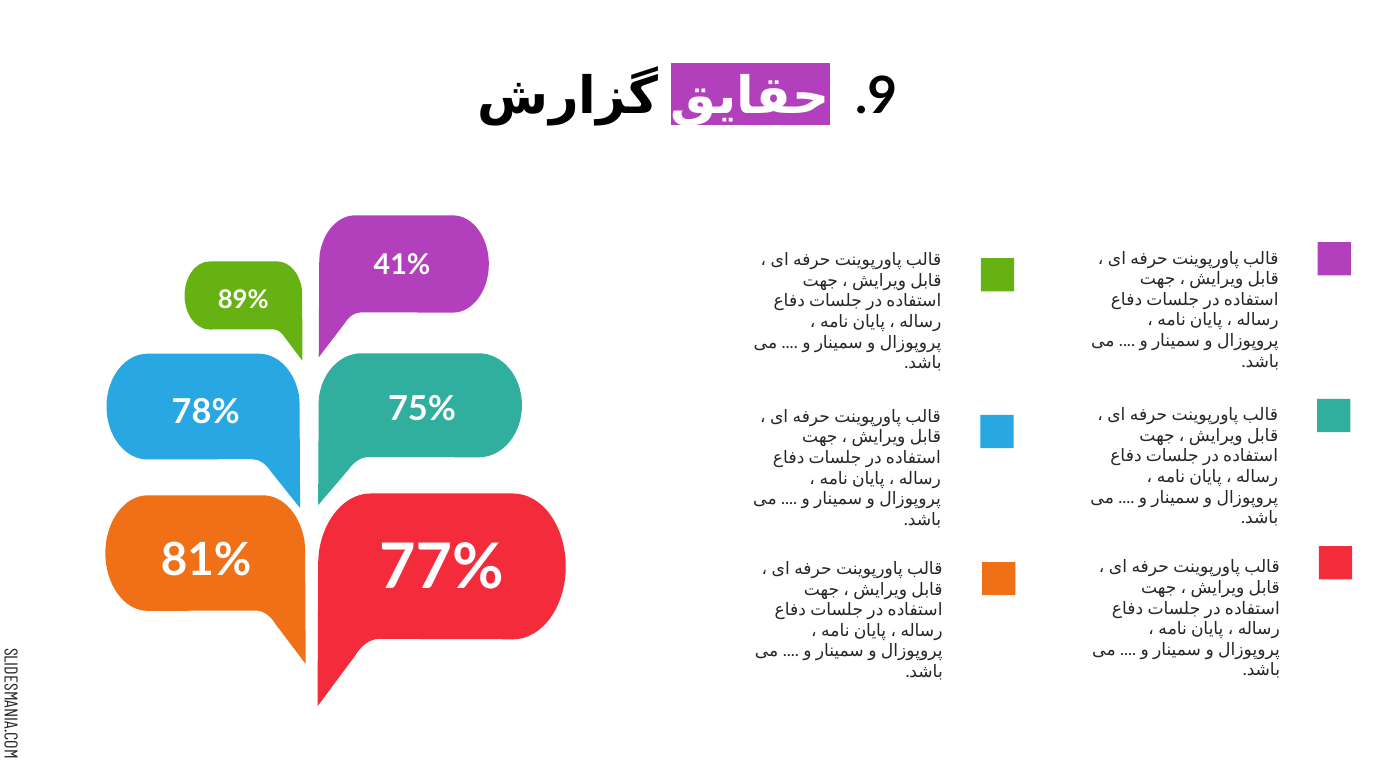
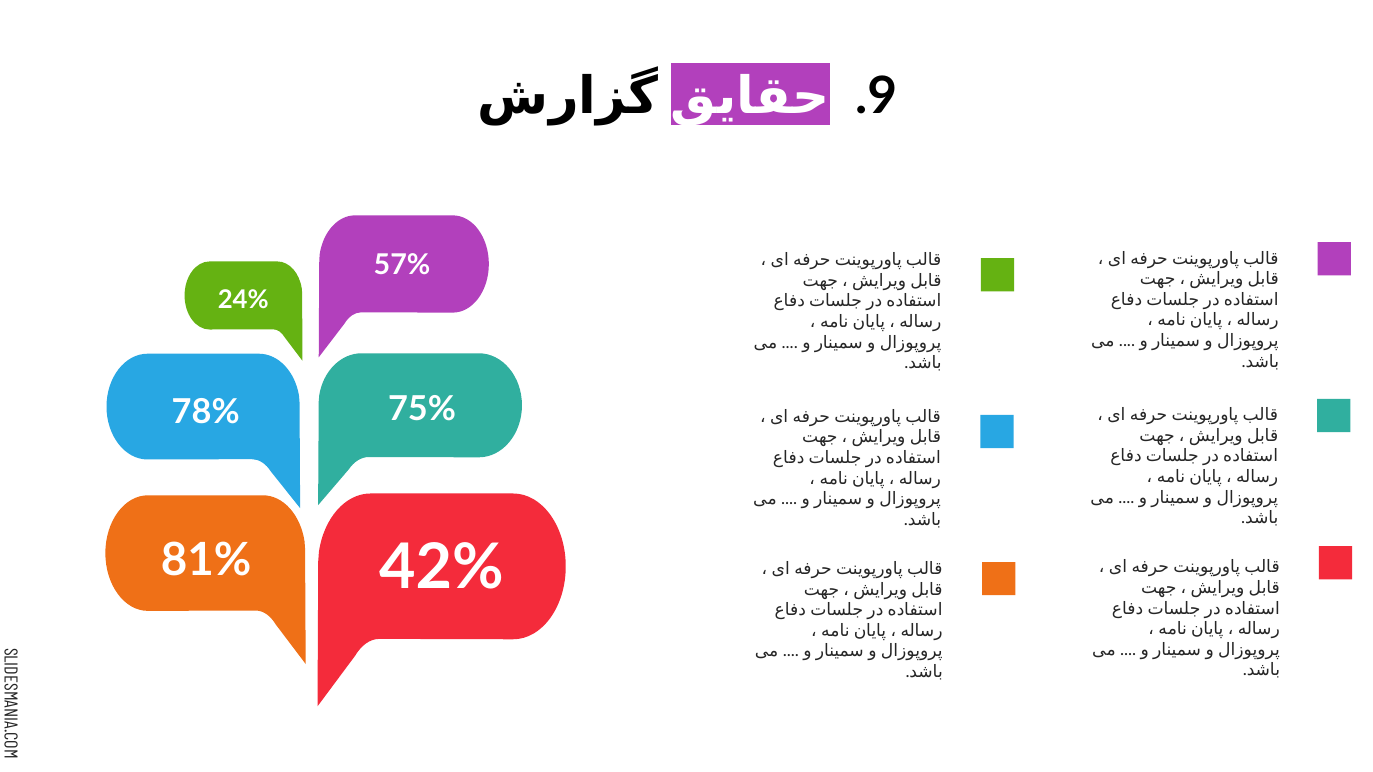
41%: 41% -> 57% (402, 265)
89%: 89% -> 24% (243, 301)
77%: 77% -> 42% (441, 568)
